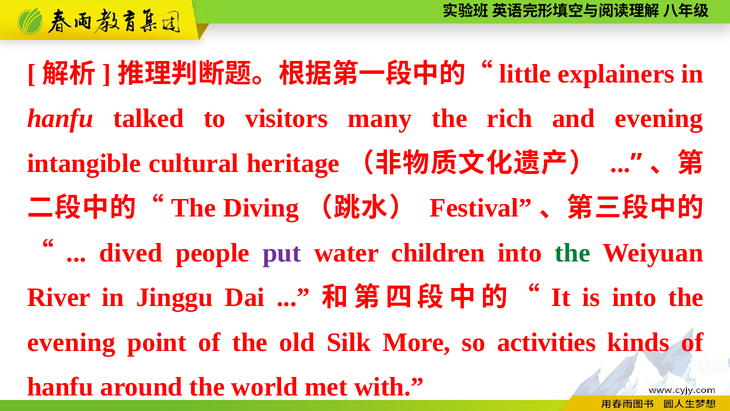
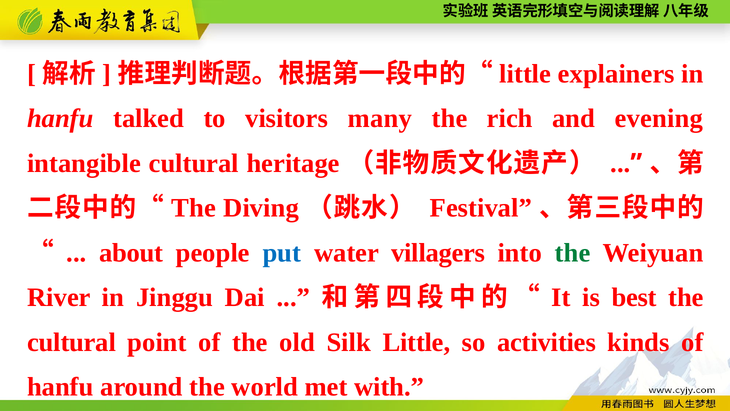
dived: dived -> about (131, 253)
put colour: purple -> blue (282, 253)
children: children -> villagers (438, 253)
is into: into -> best (634, 297)
evening: evening -> cultural (72, 342)
Silk More: More -> Little (417, 342)
